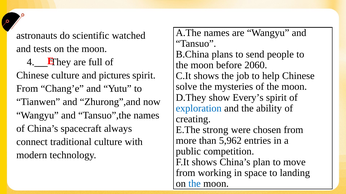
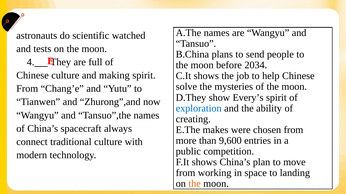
2060: 2060 -> 2034 (256, 65)
pictures: pictures -> making (114, 76)
strong: strong -> makes (216, 130)
5,962: 5,962 -> 9,600 (230, 141)
the colour: blue -> orange (195, 184)
